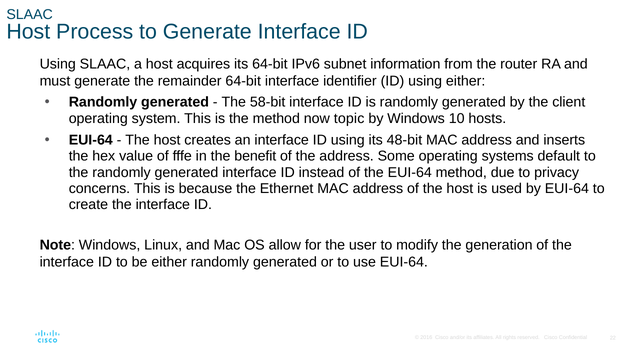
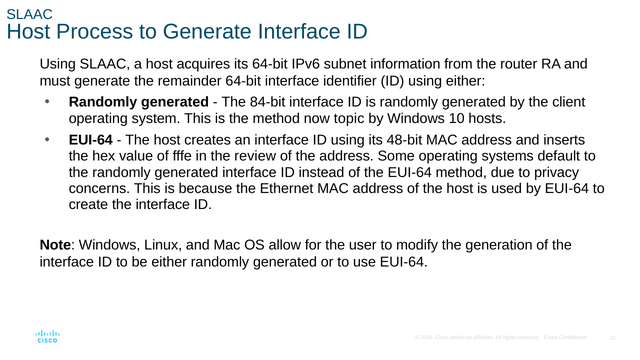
58-bit: 58-bit -> 84-bit (268, 102)
benefit: benefit -> review (255, 156)
